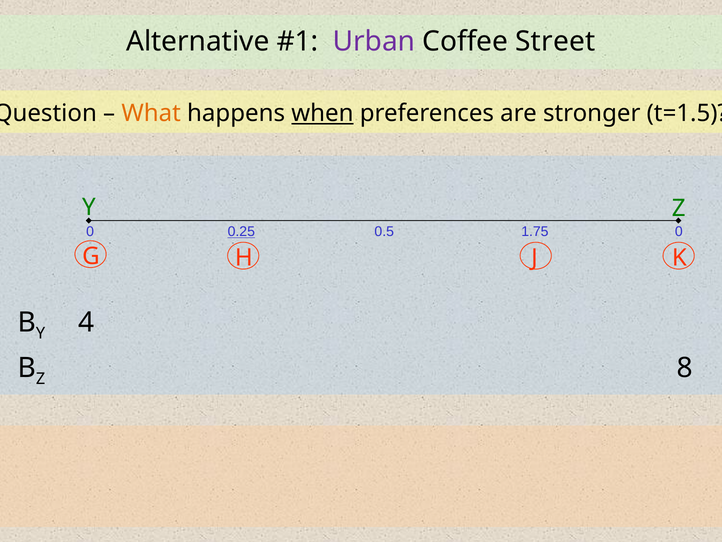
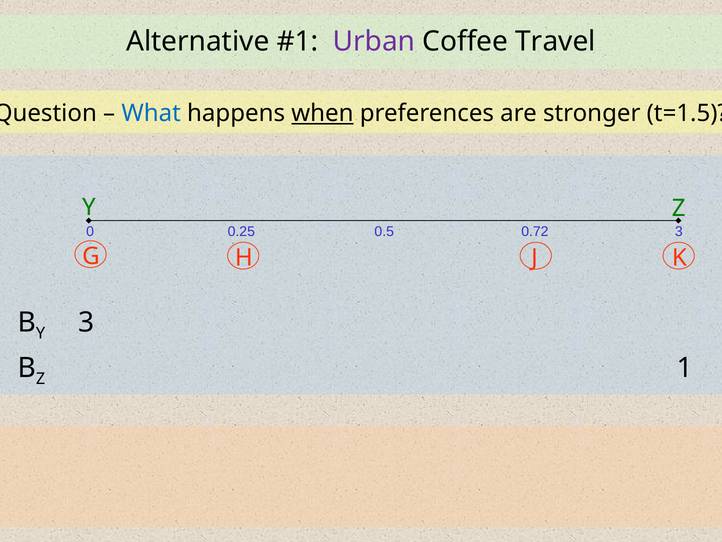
Street: Street -> Travel (555, 42)
What colour: orange -> blue (151, 113)
0.25 underline: present -> none (241, 231)
1.75: 1.75 -> 0.72 (535, 231)
0 0: 0 -> 3 (679, 231)
Y 4: 4 -> 3 (86, 322)
8: 8 -> 1 (685, 368)
